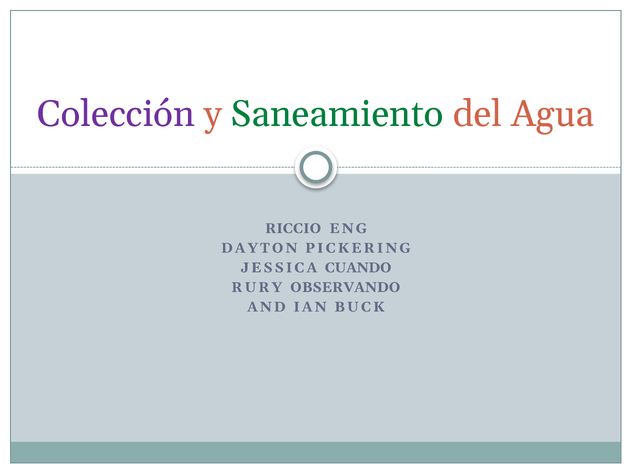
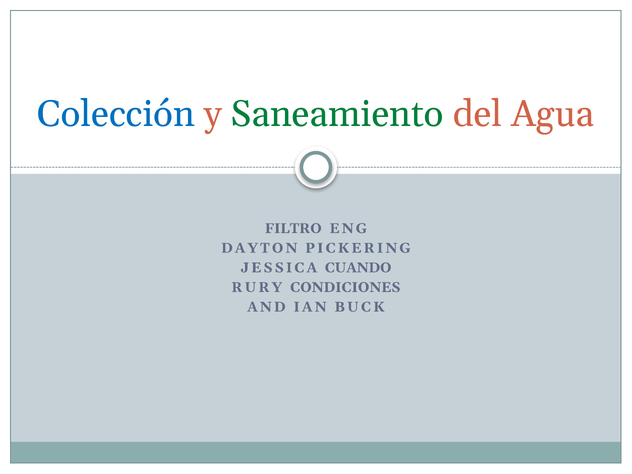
Colección colour: purple -> blue (116, 114)
RICCIO: RICCIO -> FILTRO (293, 228)
OBSERVANDO: OBSERVANDO -> CONDICIONES (345, 287)
